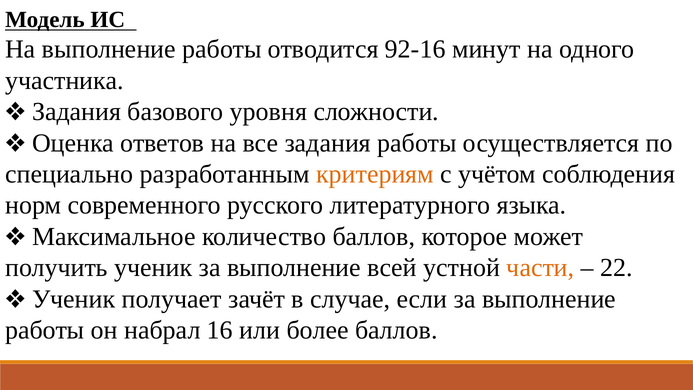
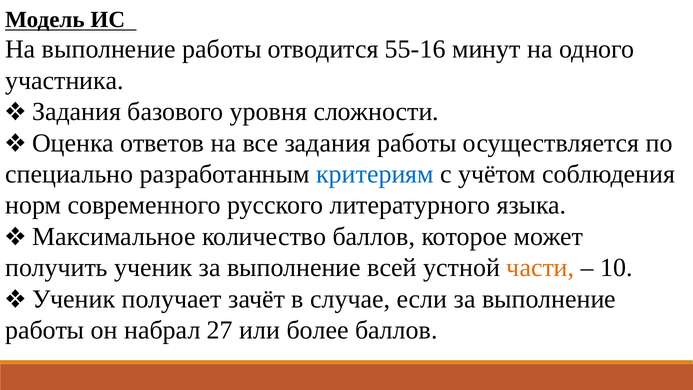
92-16: 92-16 -> 55-16 (415, 49)
критериям colour: orange -> blue (375, 174)
22: 22 -> 10 (617, 268)
16: 16 -> 27 (220, 330)
